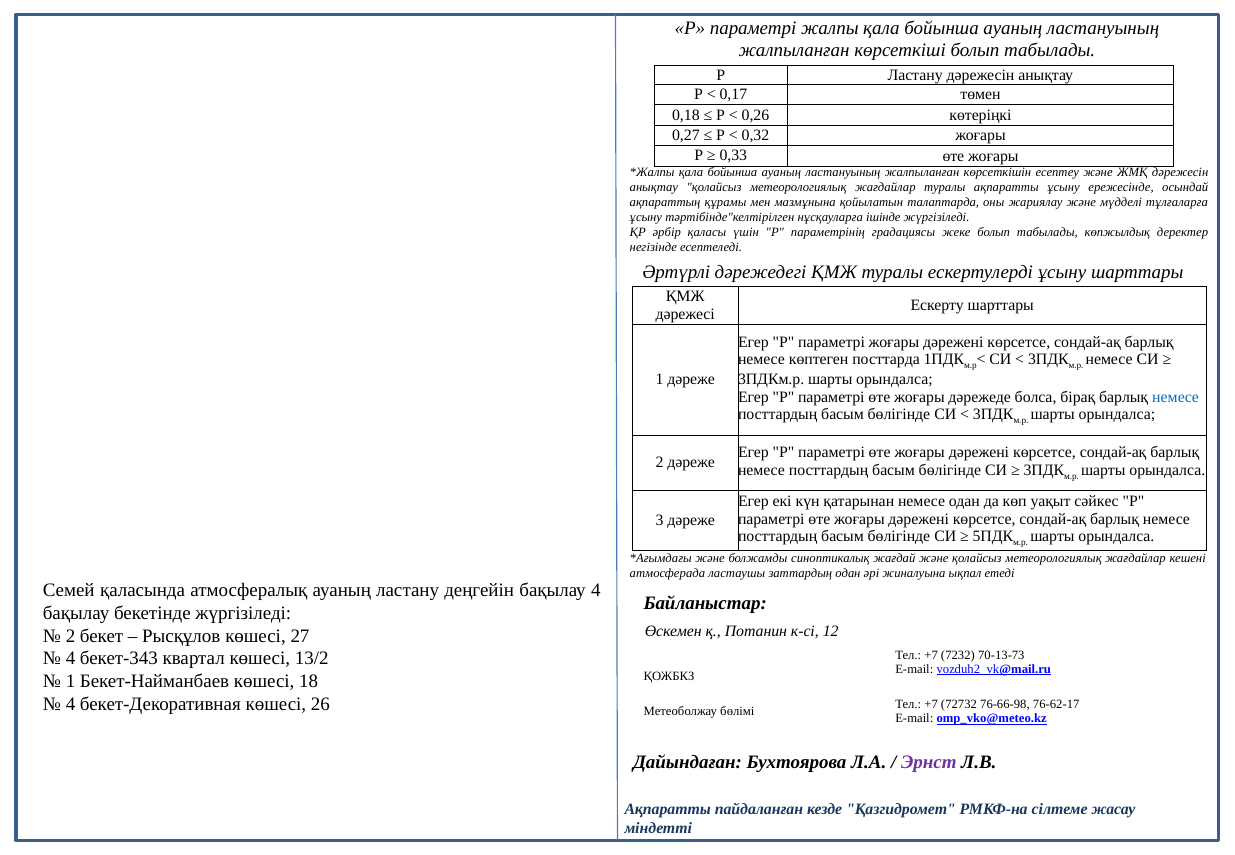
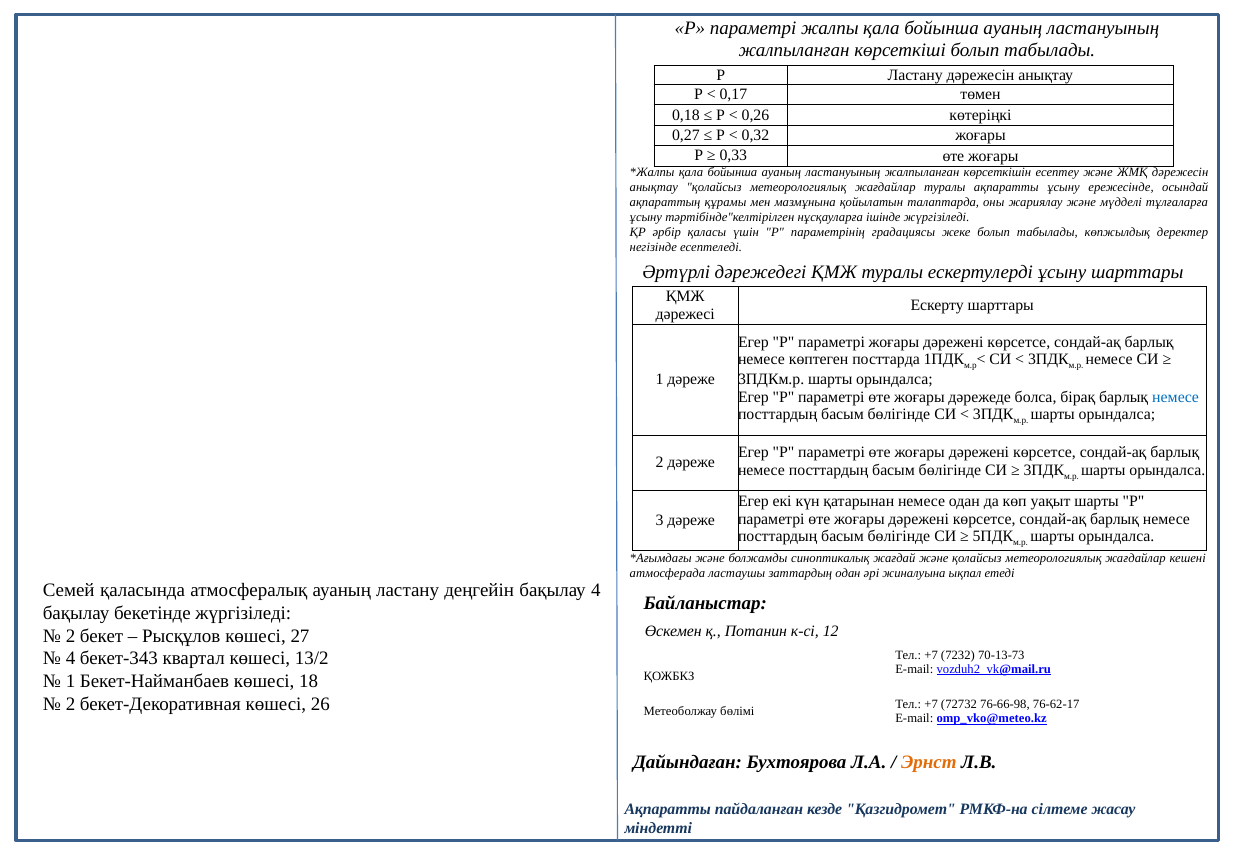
уақыт сәйкес: сәйкес -> шарты (1097, 502)
4: 4 -> 2 (70, 704)
Эрнст colour: purple -> orange (929, 763)
